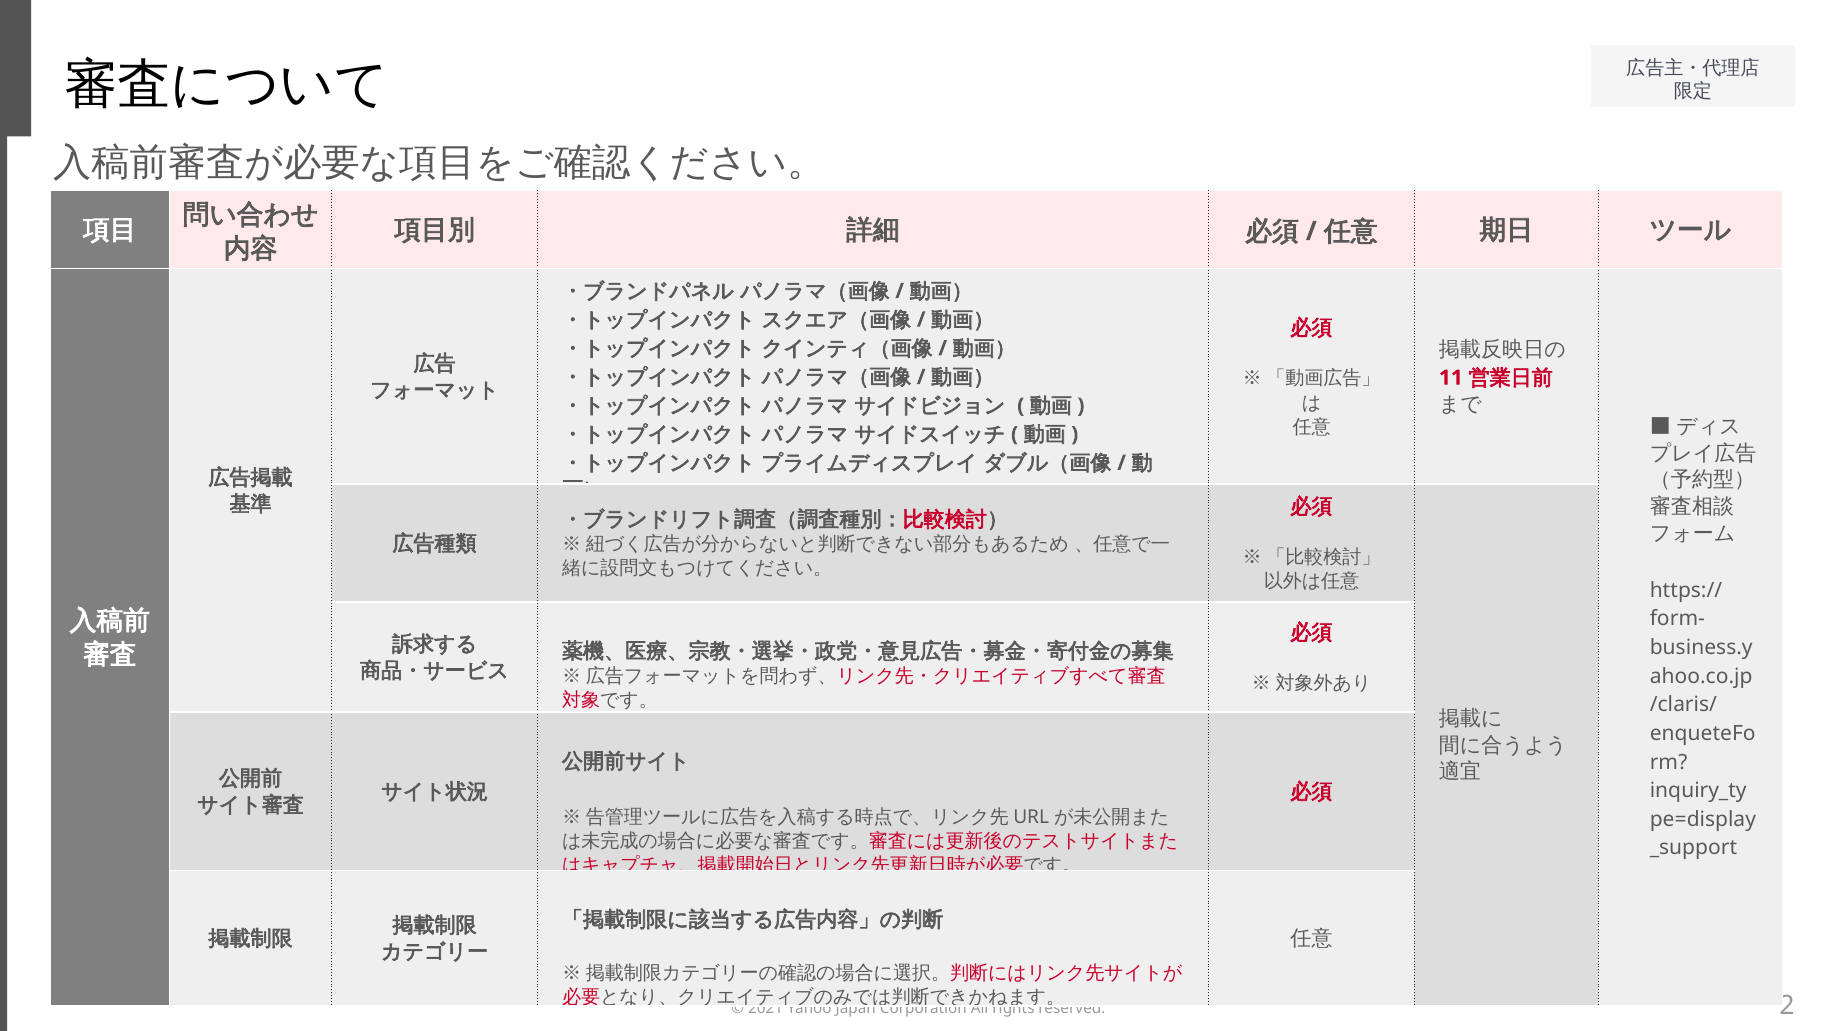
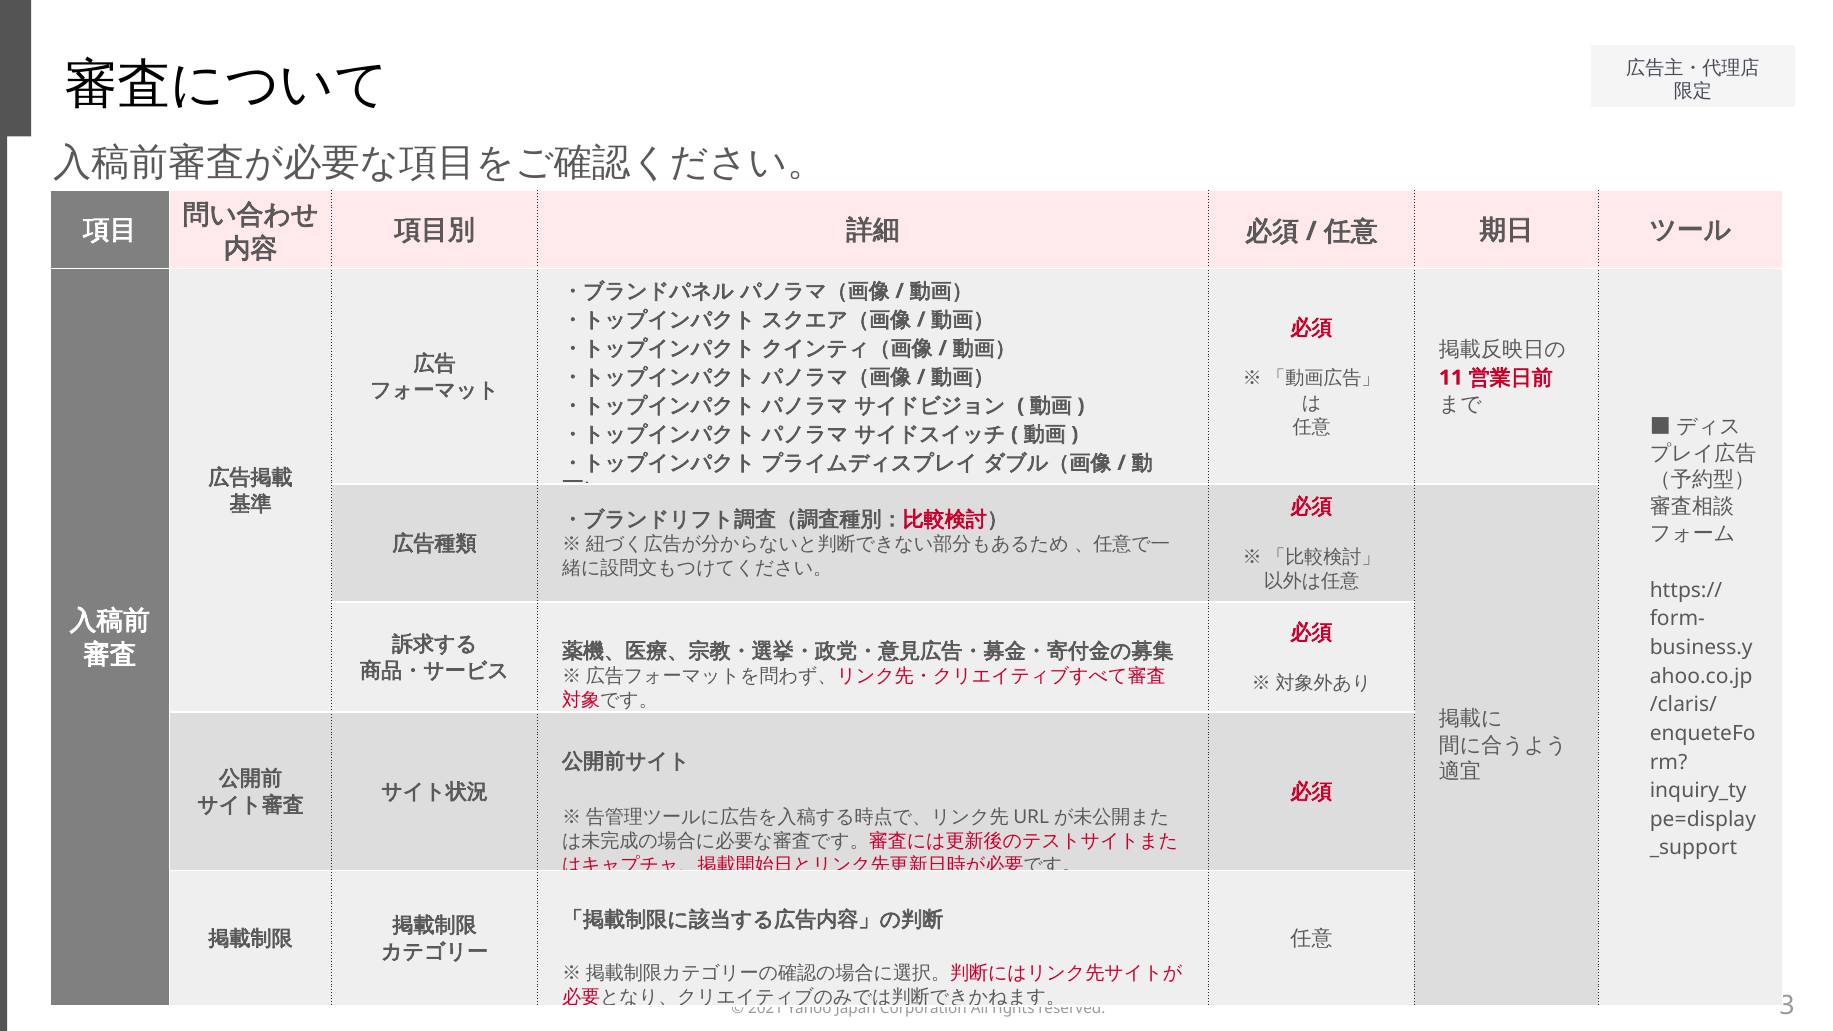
2: 2 -> 3 (1787, 1006)
